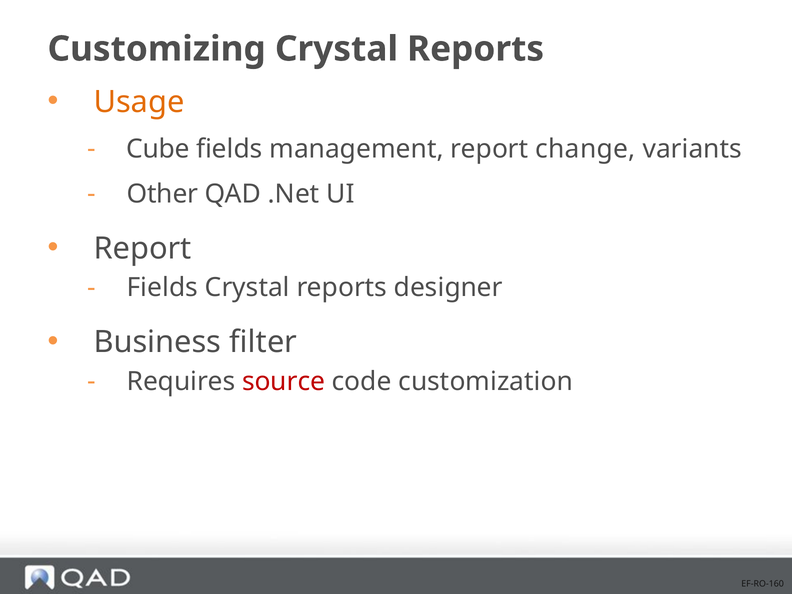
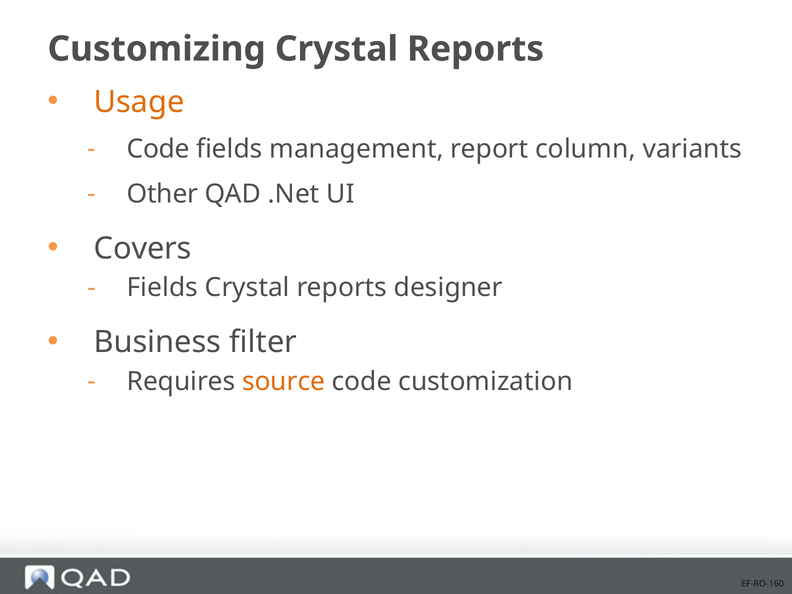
Cube: Cube -> Code (158, 149)
change: change -> column (585, 149)
Report: Report -> Covers (143, 248)
source colour: red -> orange (284, 381)
